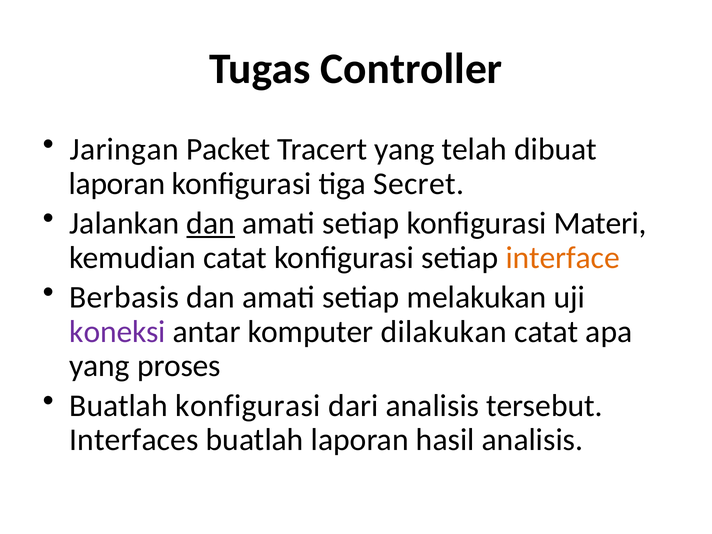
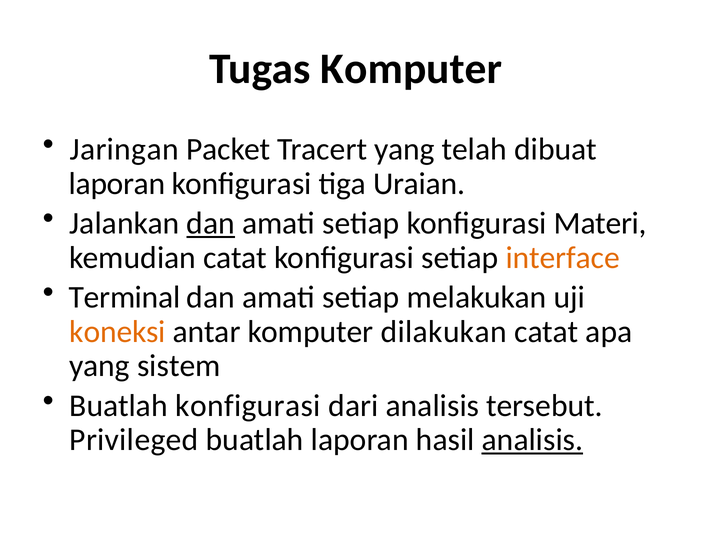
Tugas Controller: Controller -> Komputer (411, 69)
Secret: Secret -> Uraian (419, 184)
Berbasis: Berbasis -> Terminal (125, 298)
koneksi colour: purple -> orange (118, 332)
proses: proses -> sistem (179, 366)
Interfaces: Interfaces -> Privileged (134, 440)
analisis underline: none -> present (532, 440)
